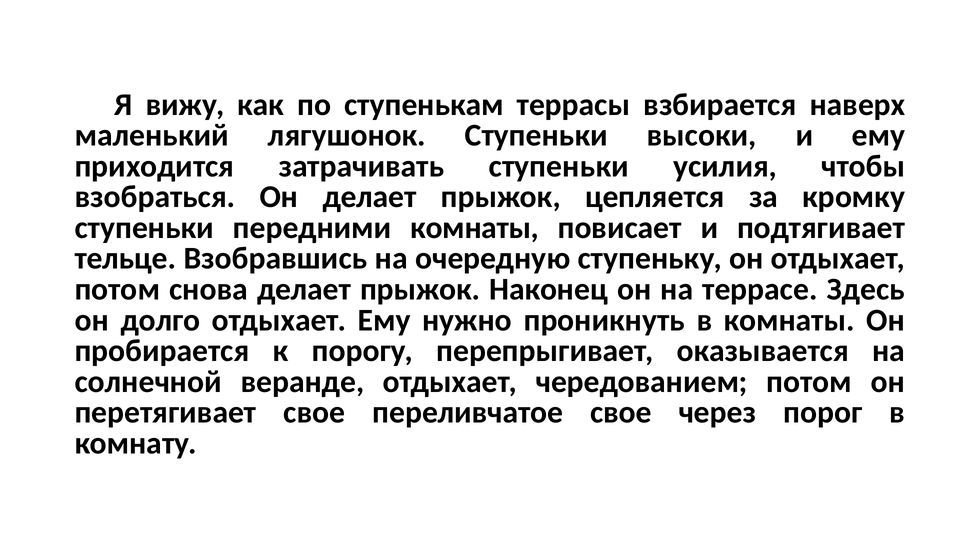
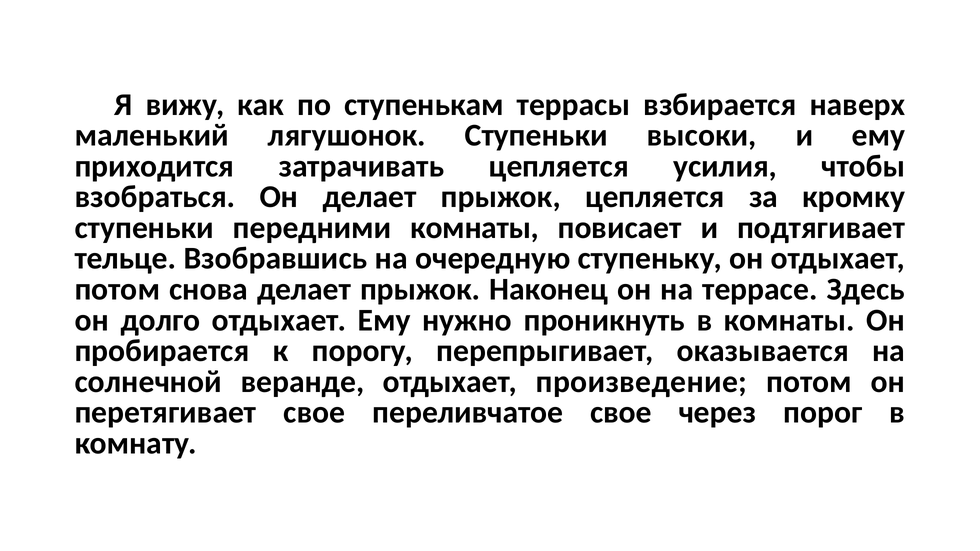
затрачивать ступеньки: ступеньки -> цепляется (559, 166)
чередованием: чередованием -> произведение (642, 382)
